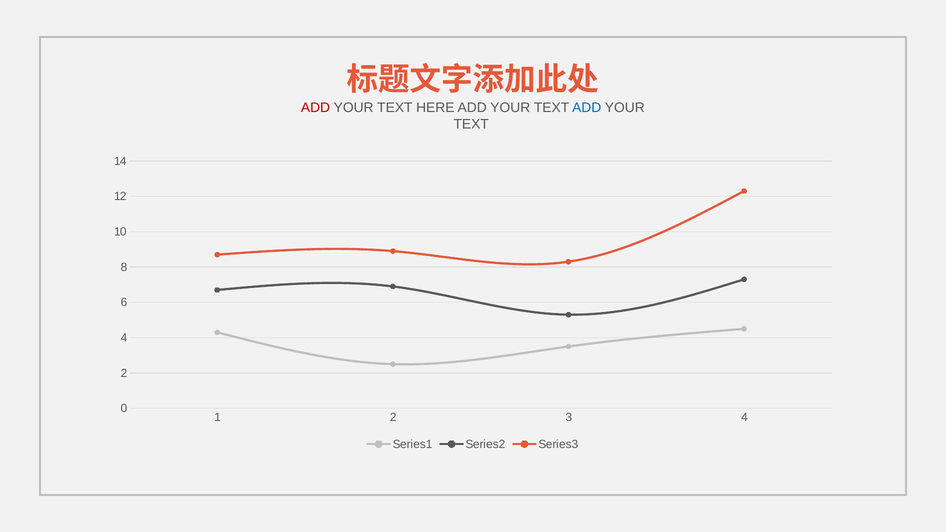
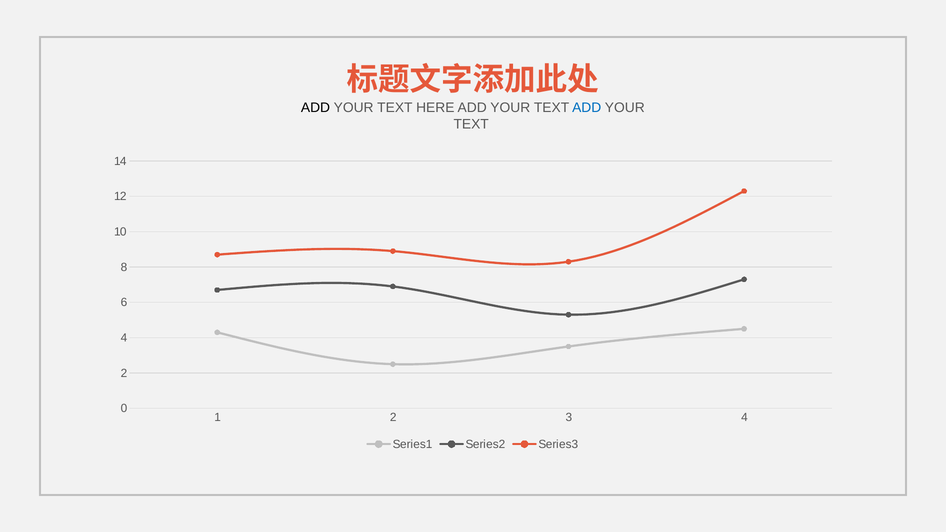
ADD colour: red -> black (316, 108)
